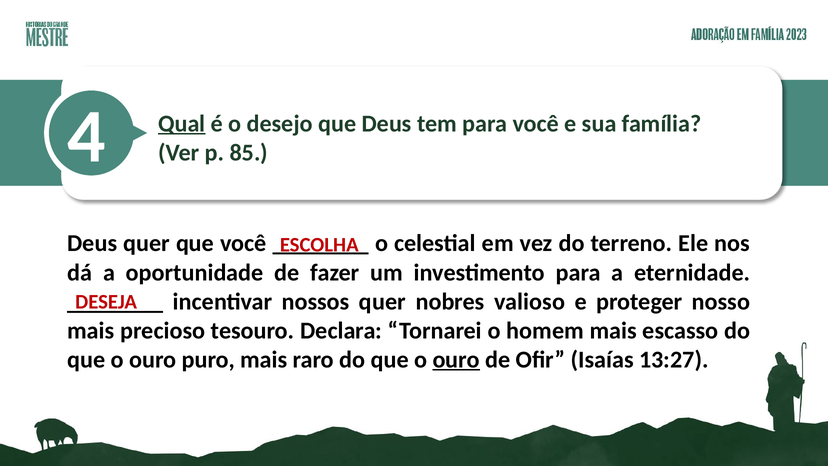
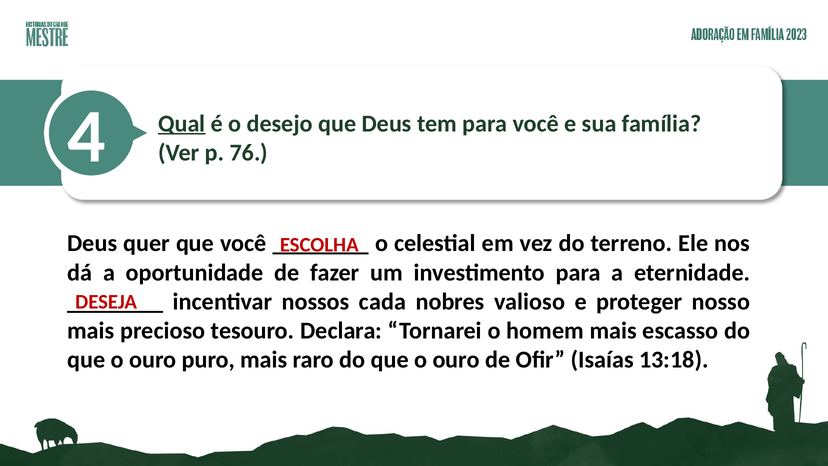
85: 85 -> 76 (249, 152)
nossos quer: quer -> cada (382, 301)
ouro underline: present -> none (456, 359)
13:27: 13:27 -> 13:18 (674, 359)
